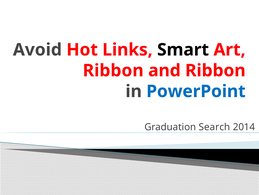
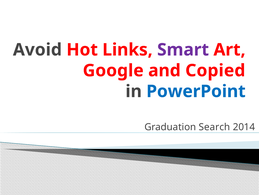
Smart colour: black -> purple (183, 50)
Ribbon: Ribbon -> Google (113, 70)
and Ribbon: Ribbon -> Copied (215, 70)
